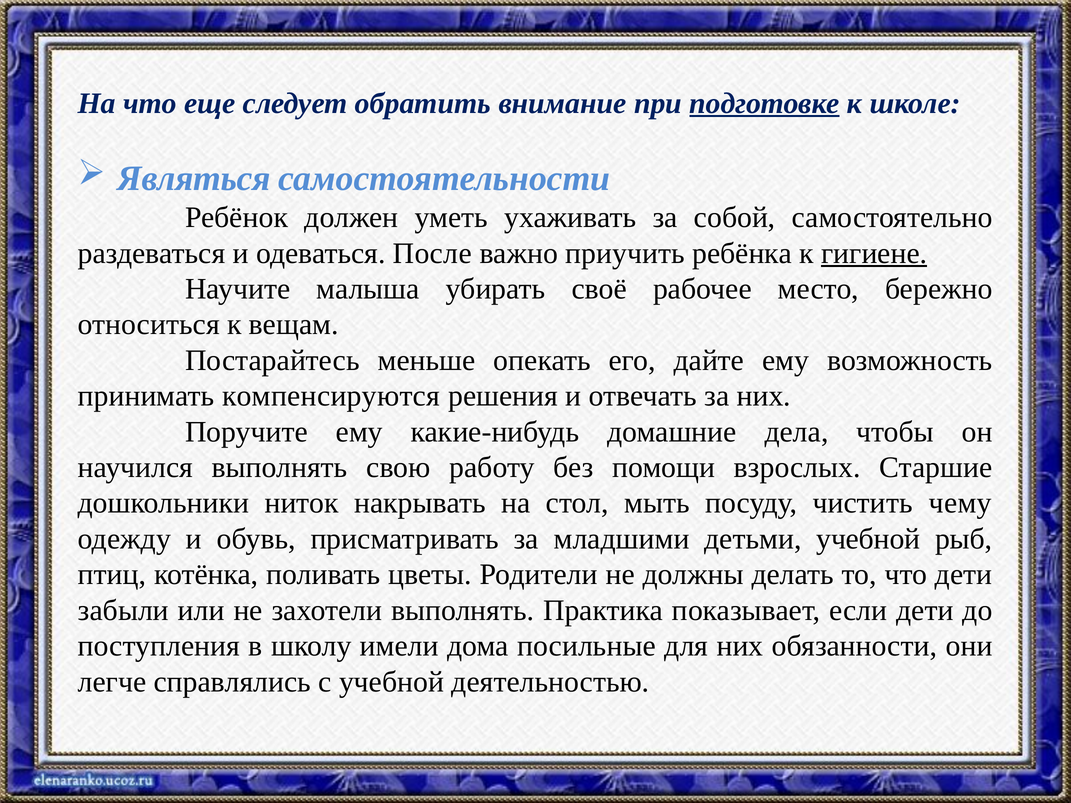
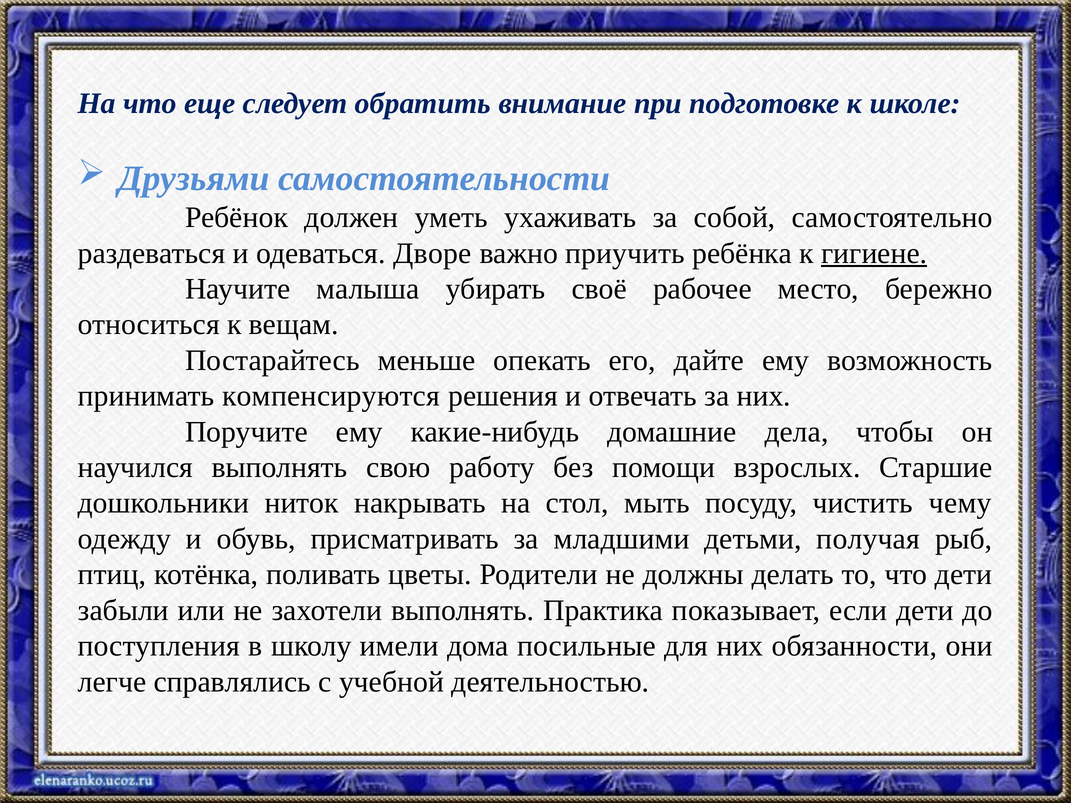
подготовке underline: present -> none (765, 103)
Являться: Являться -> Друзьями (194, 179)
После: После -> Дворе (432, 253)
детьми учебной: учебной -> получая (868, 539)
